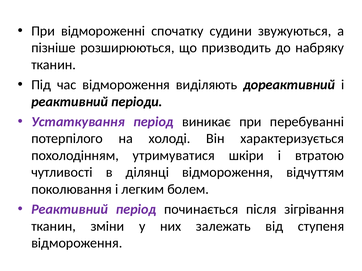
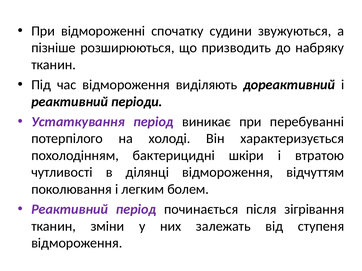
утримуватися: утримуватися -> бактерицидні (174, 156)
